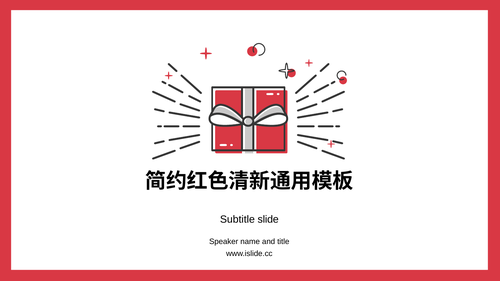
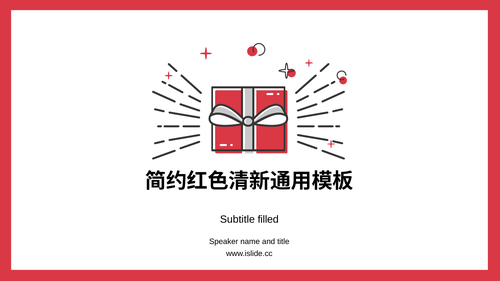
slide: slide -> filled (268, 220)
